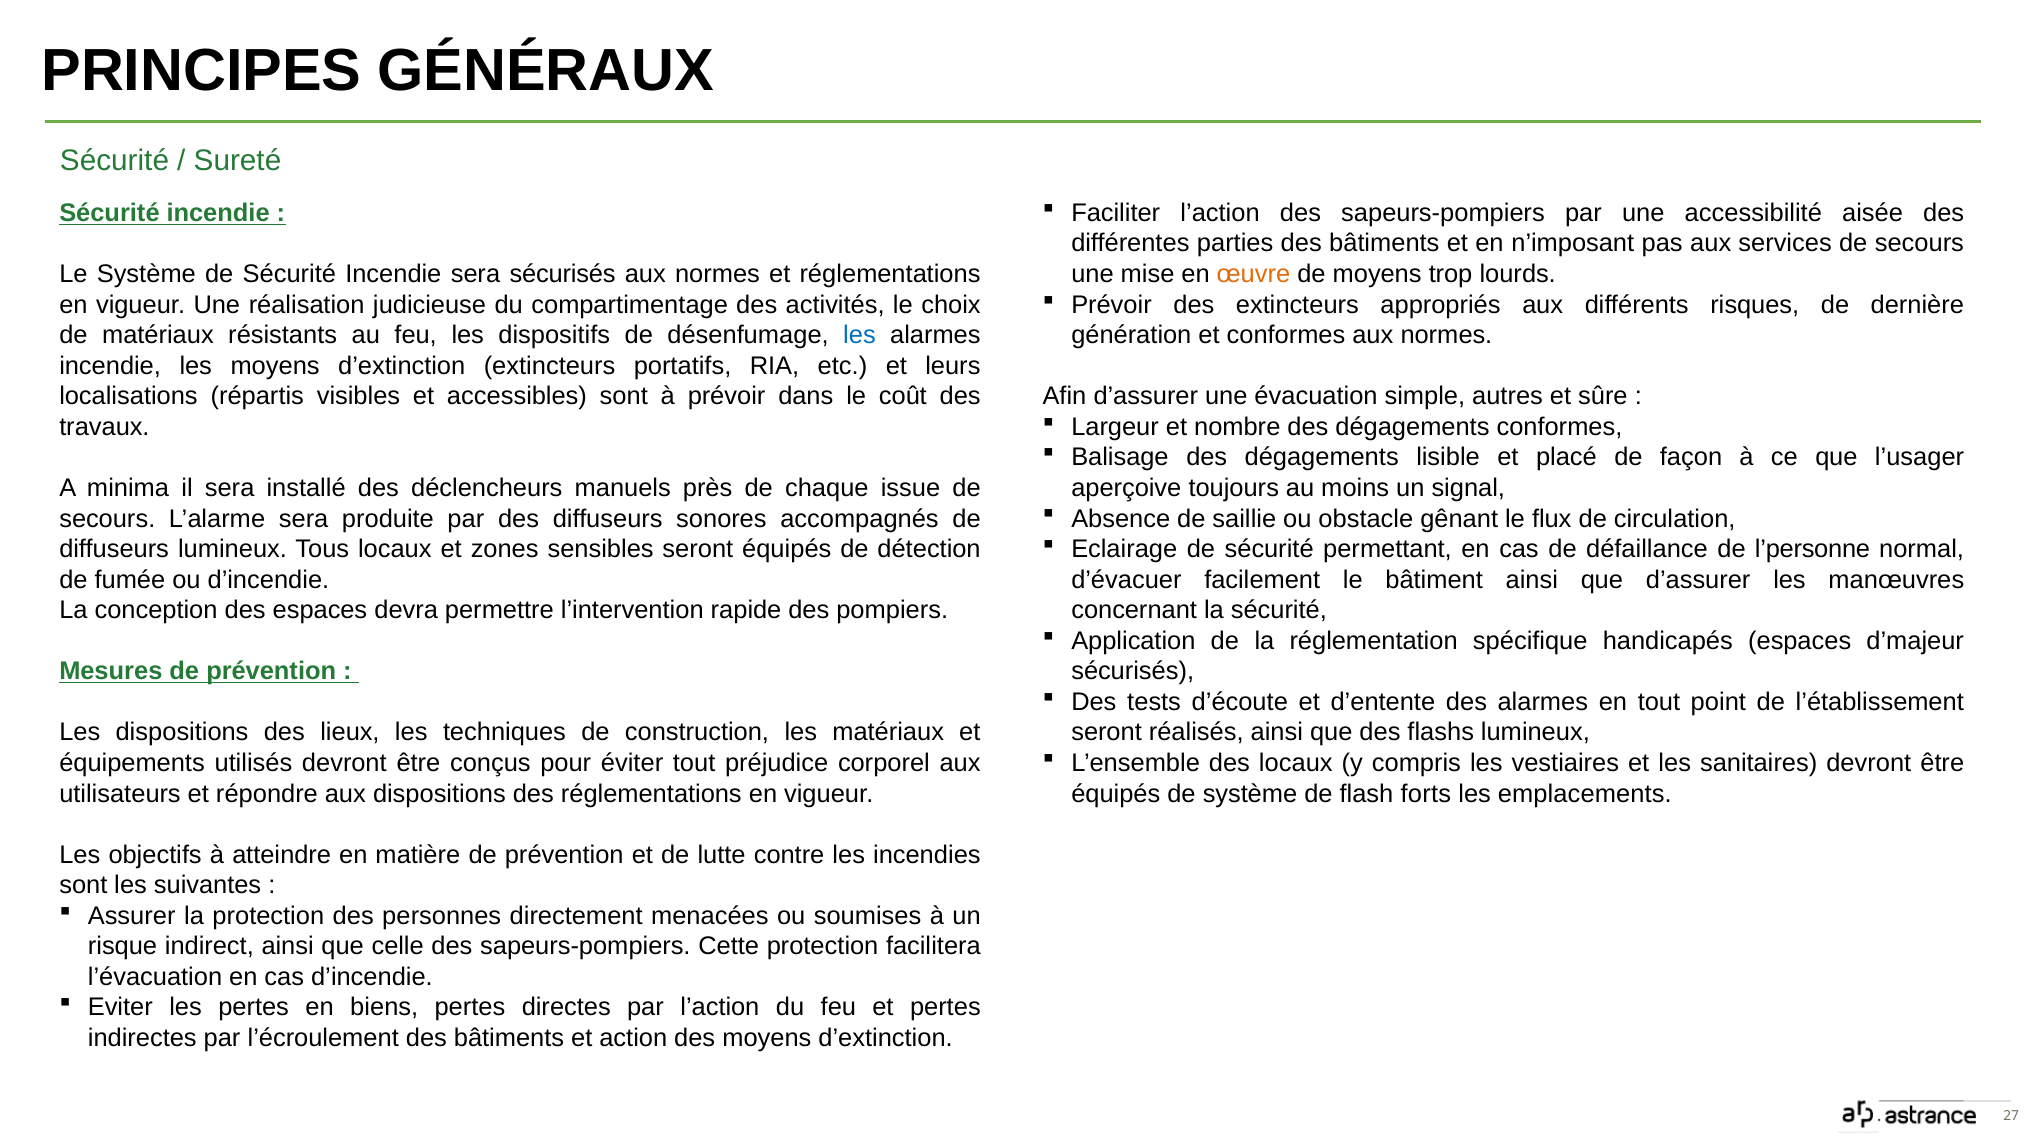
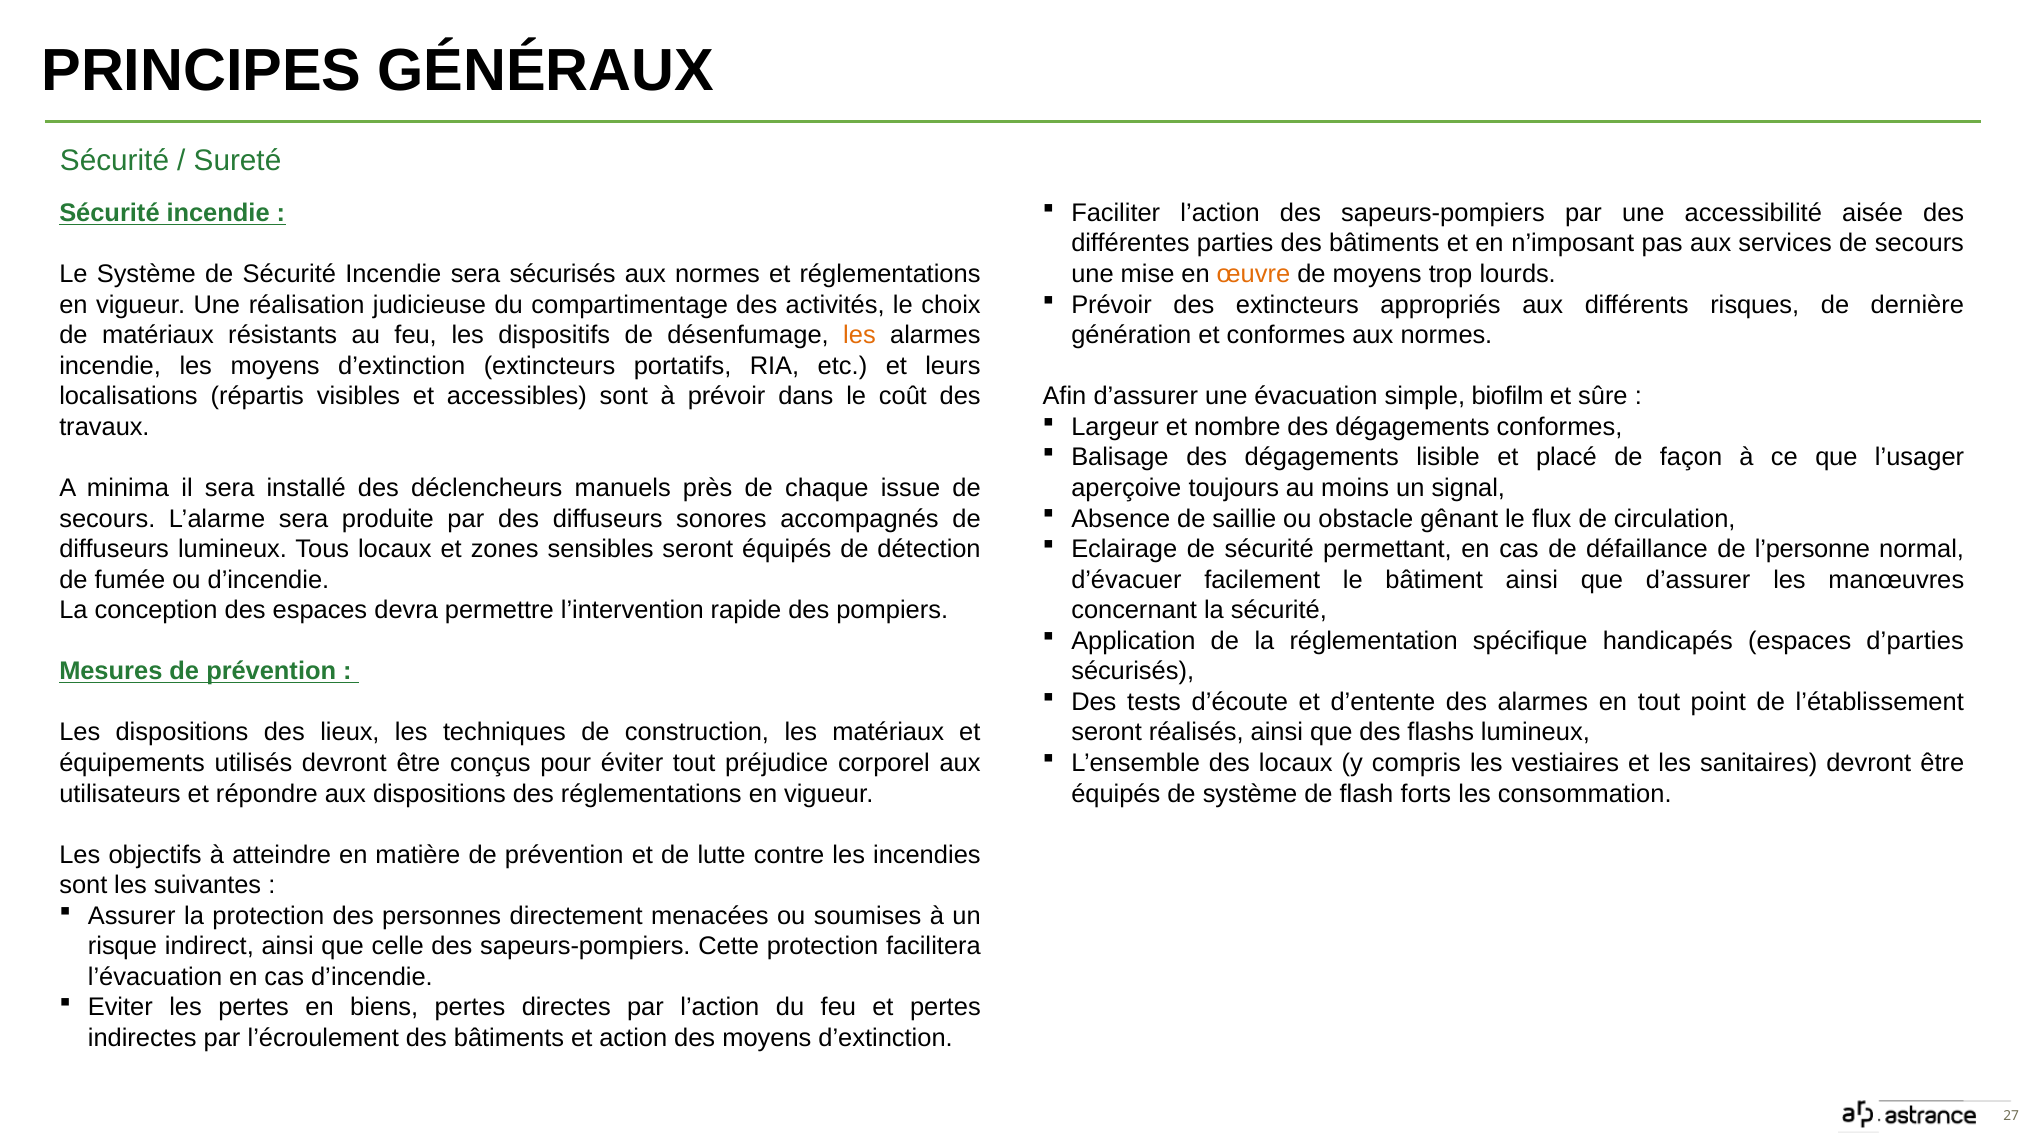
les colour: blue -> orange (859, 335)
autres: autres -> biofilm (1508, 397)
d’majeur: d’majeur -> d’parties (1915, 641)
emplacements: emplacements -> consommation (1585, 794)
